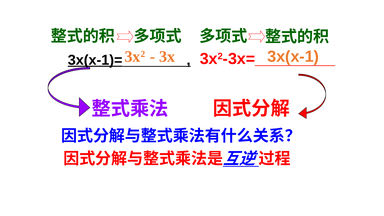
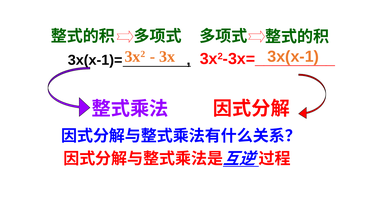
3x(x-1)= underline: present -> none (95, 60)
